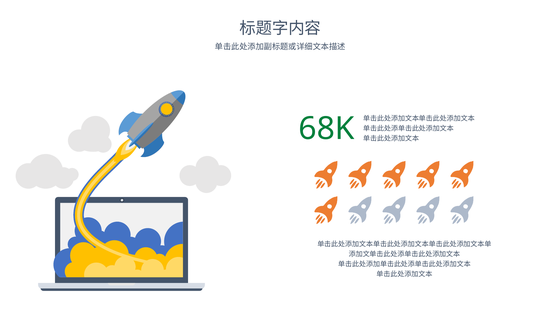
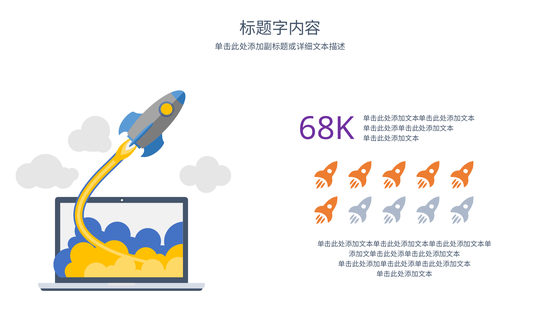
68K colour: green -> purple (327, 129)
